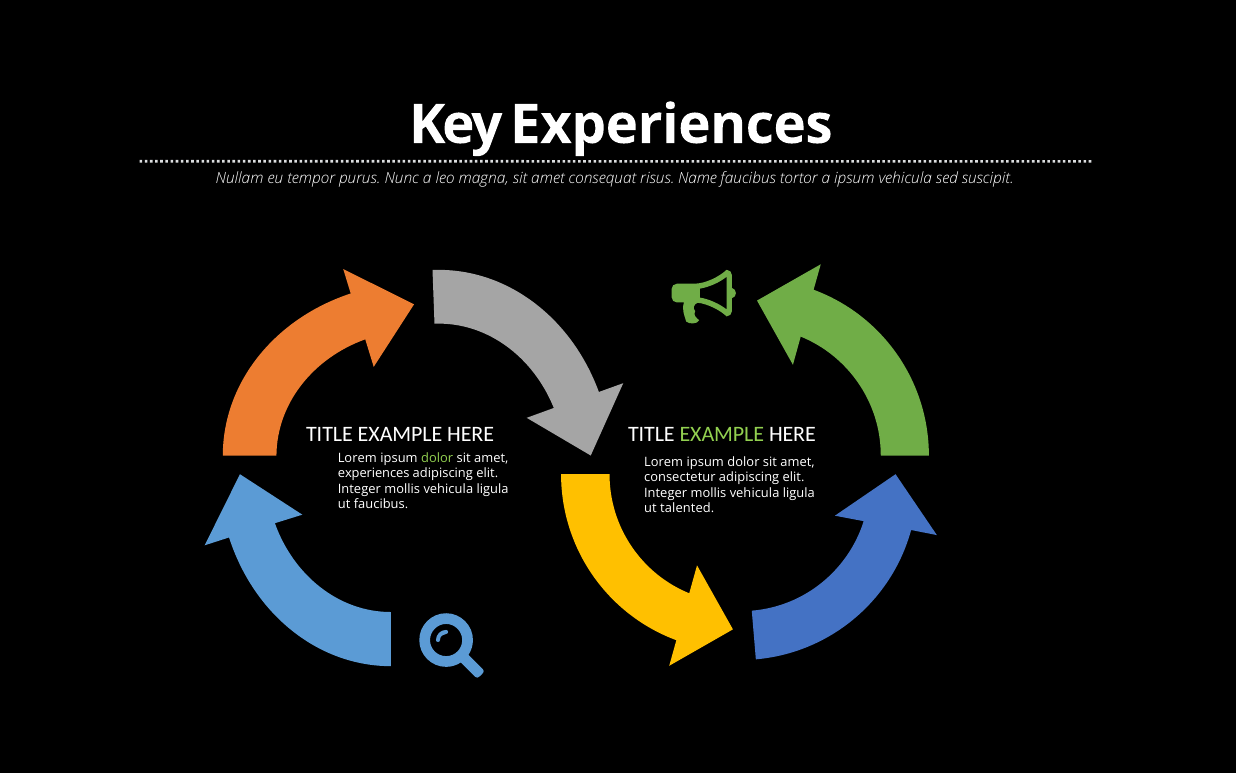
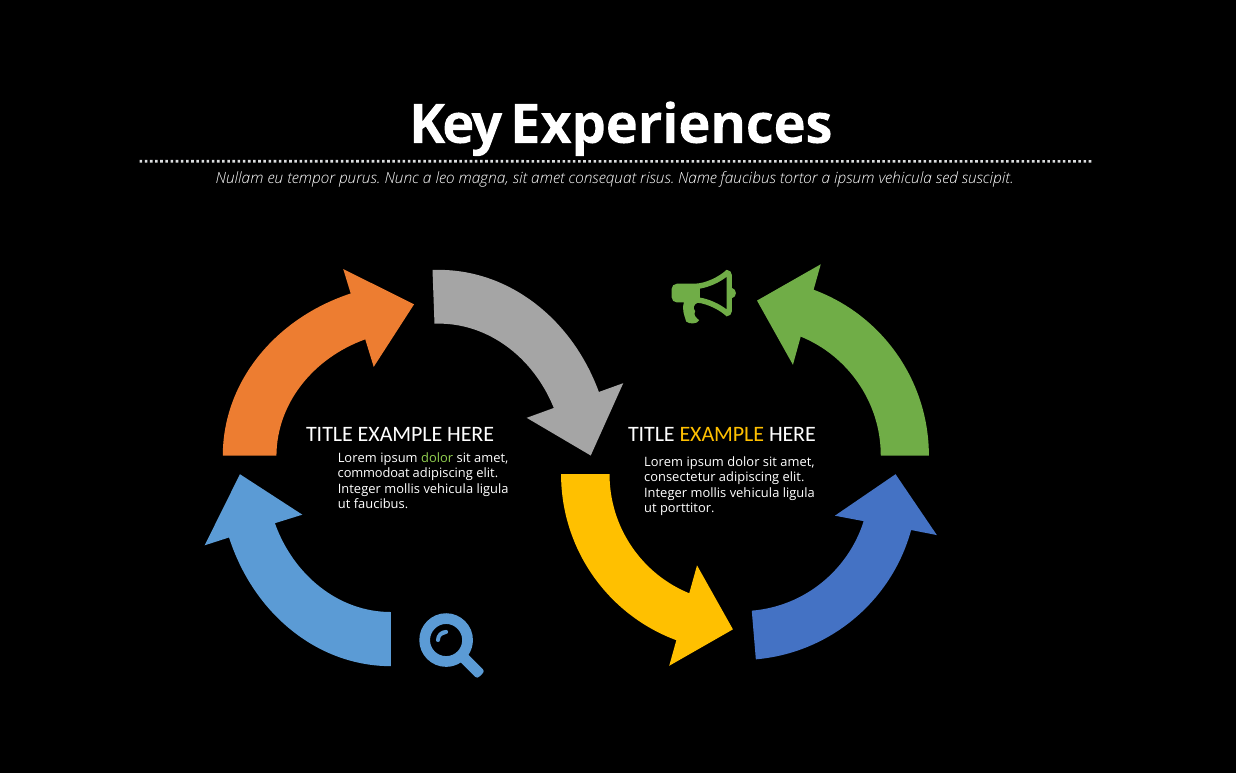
EXAMPLE colour: light green -> yellow (722, 434)
experiences: experiences -> commodoat (374, 473)
talented: talented -> porttitor (687, 508)
